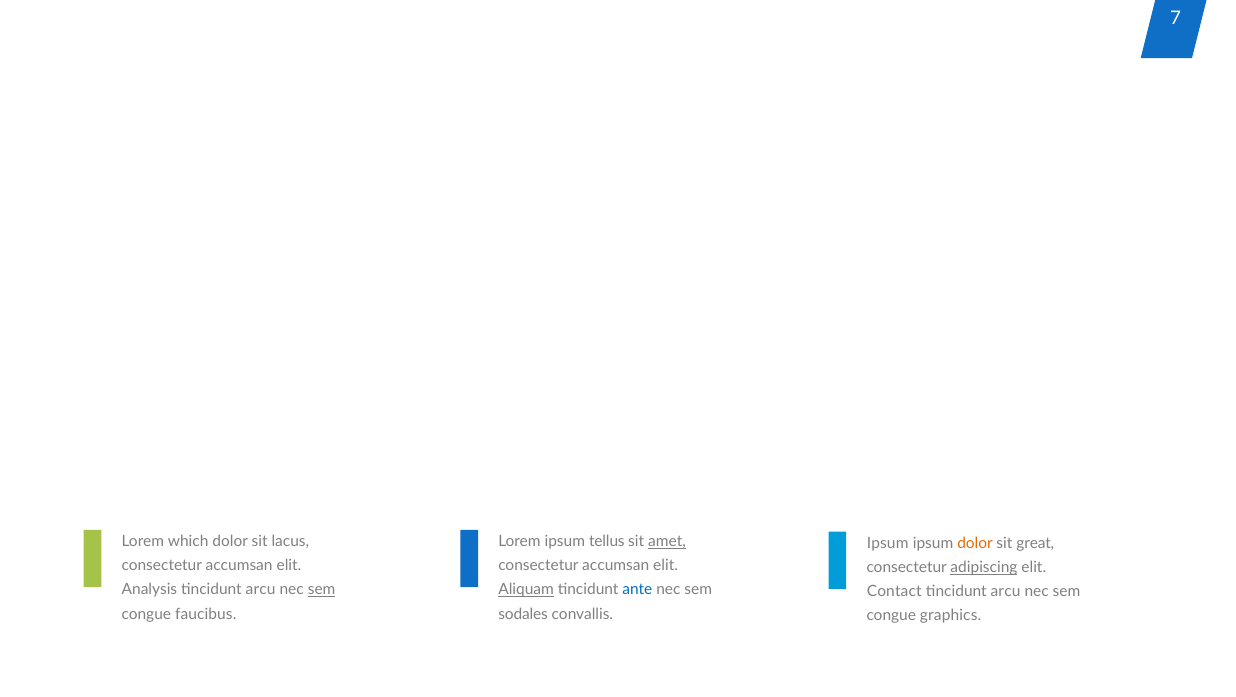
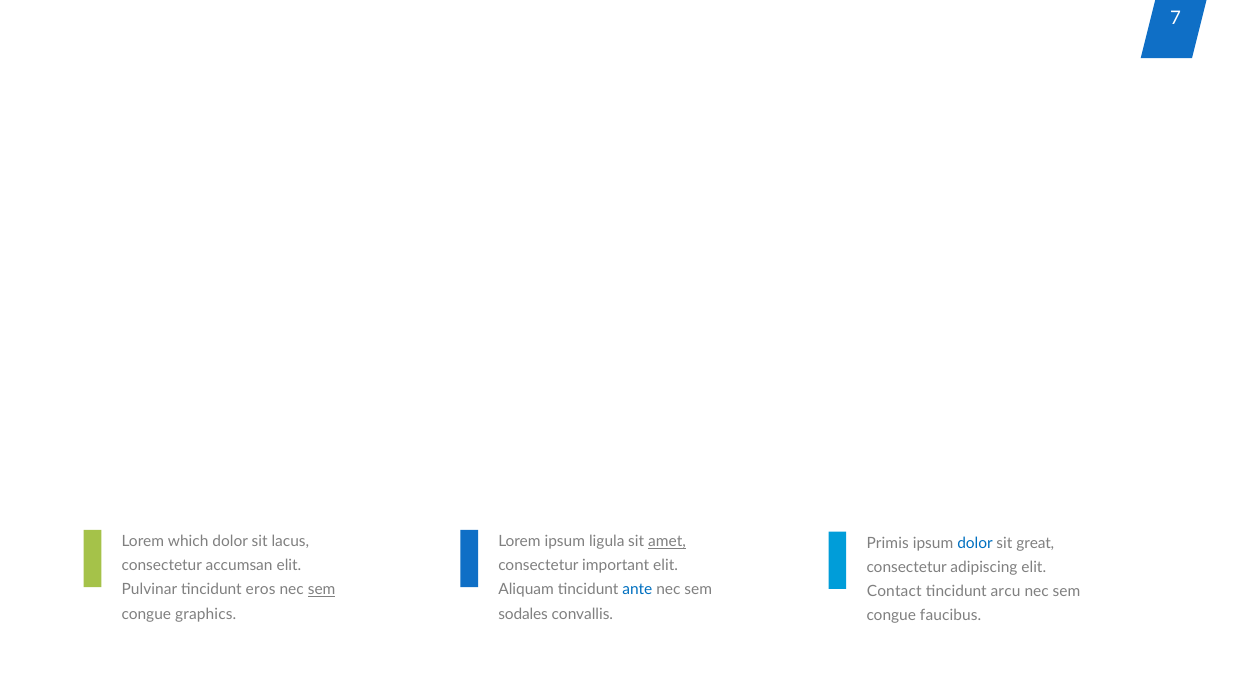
tellus: tellus -> ligula (607, 542)
Ipsum: Ipsum -> Primis (888, 543)
dolor colour: orange -> blue (975, 543)
accumsan: accumsan -> important (616, 566)
adipiscing underline: present -> none (984, 567)
Analysis: Analysis -> Pulvinar (149, 590)
arcu: arcu -> eros (261, 590)
Aliquam underline: present -> none (526, 590)
faucibus: faucibus -> graphics (206, 614)
graphics: graphics -> faucibus (951, 616)
